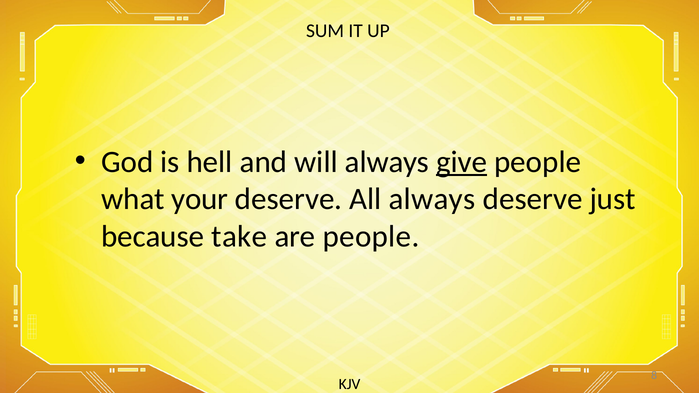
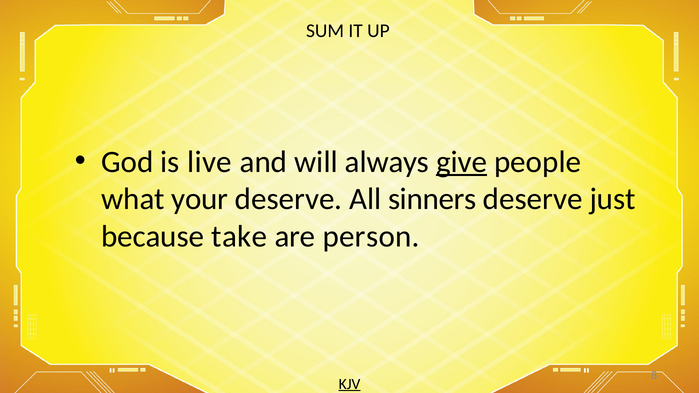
hell: hell -> live (209, 162)
All always: always -> sinners (432, 199)
are people: people -> person (371, 236)
KJV underline: none -> present (349, 384)
